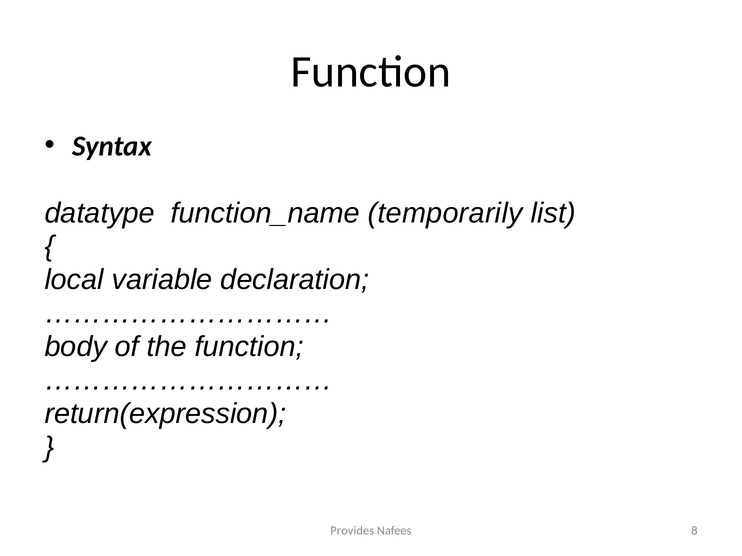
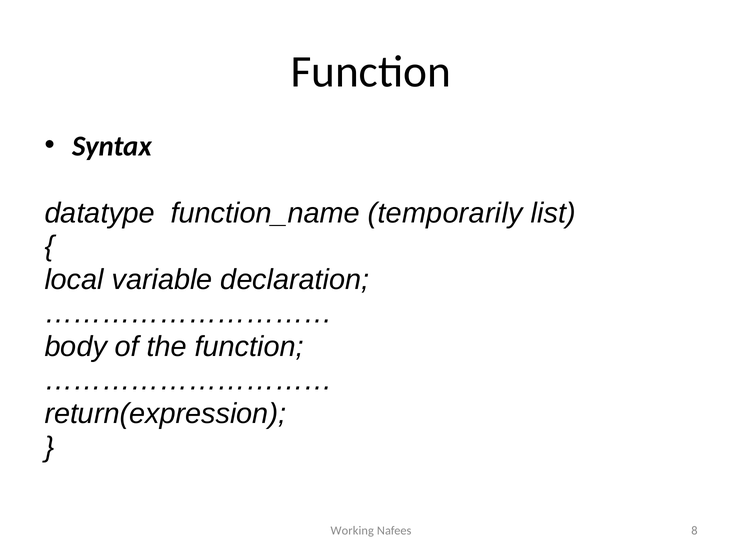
Provides: Provides -> Working (352, 531)
